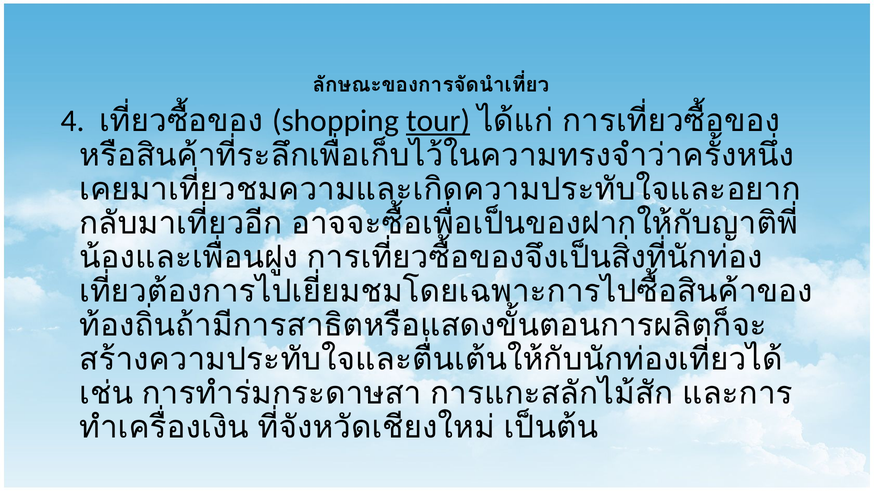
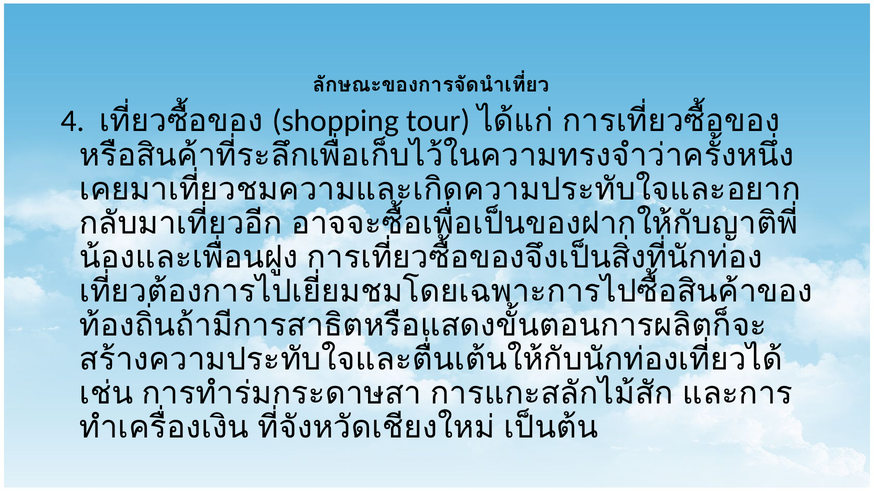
tour underline: present -> none (438, 121)
